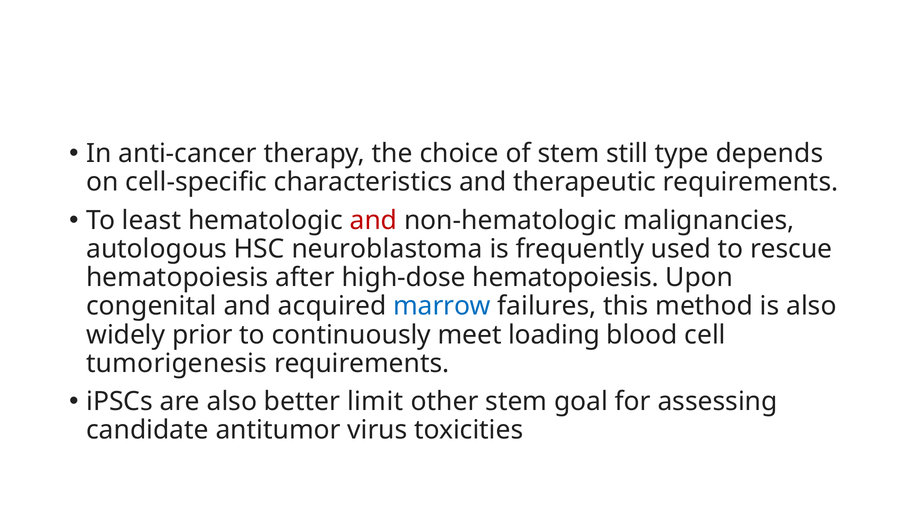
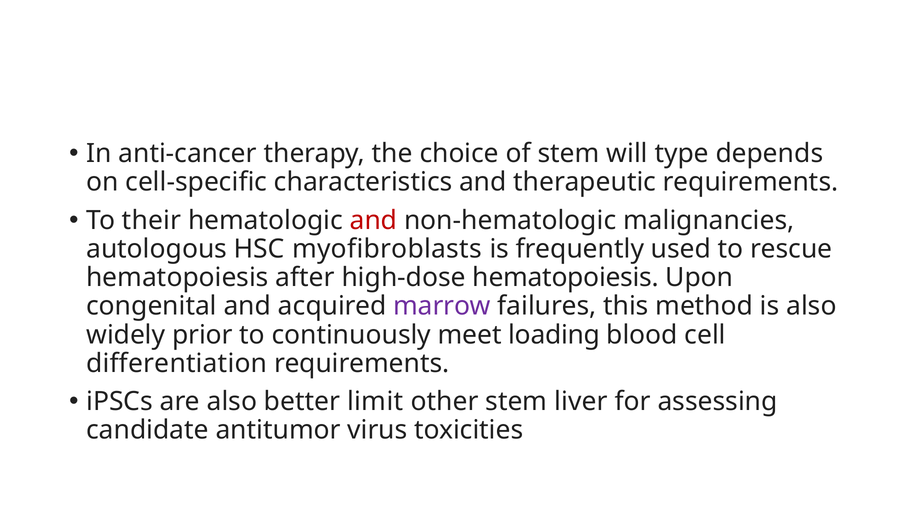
still: still -> will (627, 154)
least: least -> their (151, 220)
neuroblastoma: neuroblastoma -> myofibroblasts (387, 249)
marrow colour: blue -> purple (442, 306)
tumorigenesis: tumorigenesis -> differentiation (177, 363)
goal: goal -> liver (581, 401)
